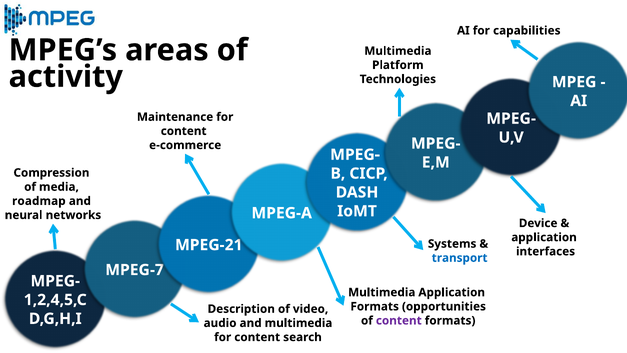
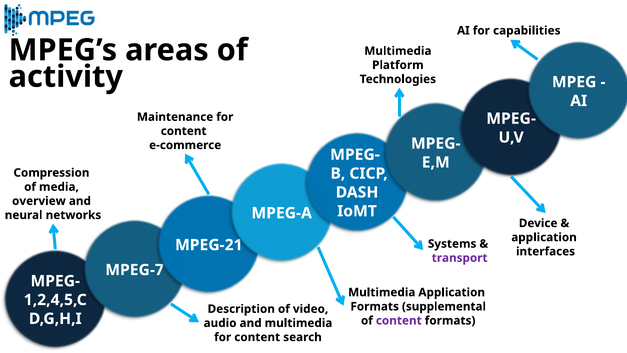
roadmap: roadmap -> overview (39, 201)
transport colour: blue -> purple (460, 258)
opportunities: opportunities -> supplemental (444, 306)
